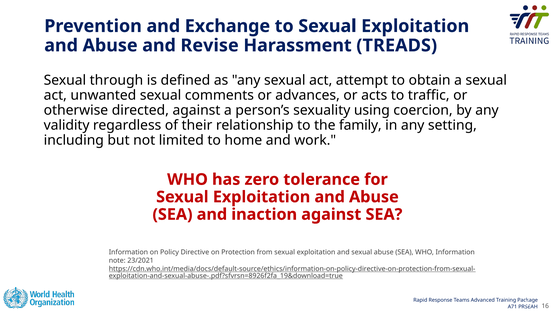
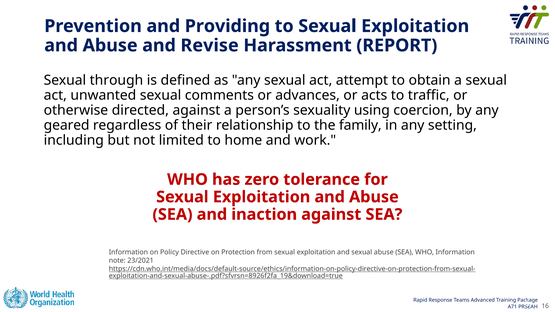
Exchange: Exchange -> Providing (227, 26)
TREADS: TREADS -> REPORT (397, 45)
validity: validity -> geared (67, 125)
